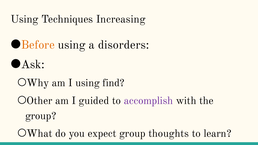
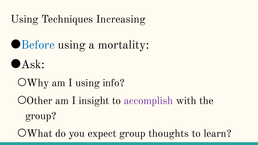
Before colour: orange -> blue (38, 45)
disorders: disorders -> mortality (124, 45)
find: find -> info (114, 83)
guided: guided -> insight (94, 101)
